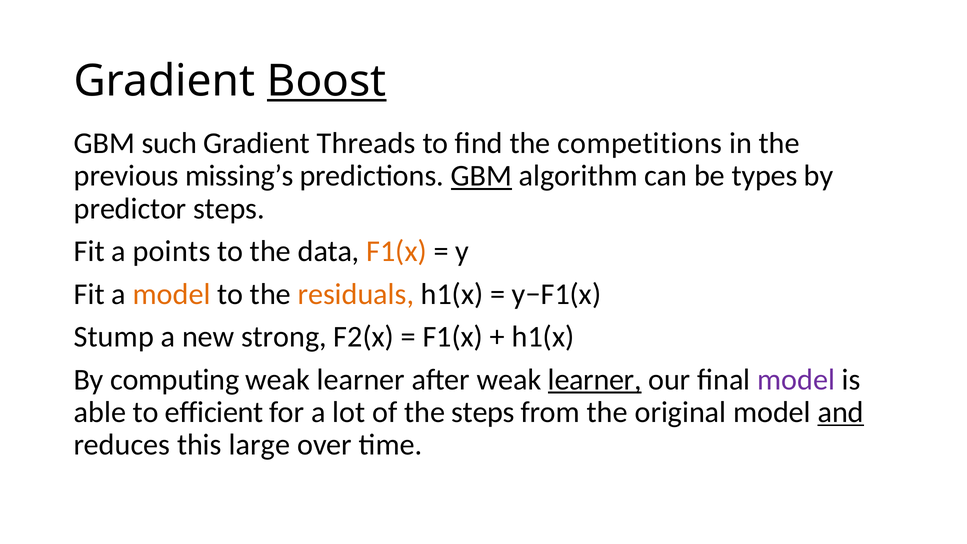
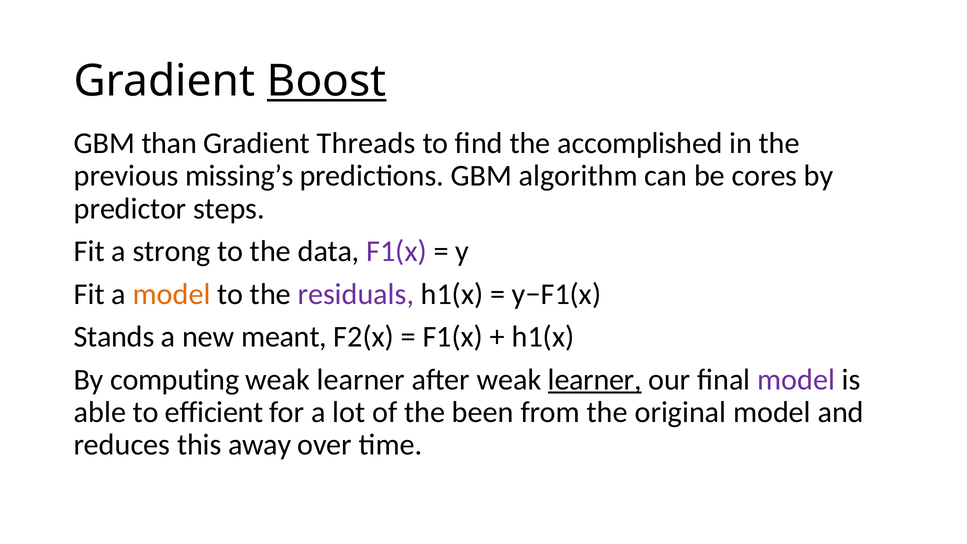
such: such -> than (169, 143)
competitions: competitions -> accomplished (640, 143)
GBM underline: present -> none (481, 176)
types: types -> cores (765, 176)
points: points -> strong (172, 251)
F1(x colour: orange -> purple (397, 251)
residuals colour: orange -> purple (356, 294)
Stump: Stump -> Stands (114, 337)
strong: strong -> meant (284, 337)
the steps: steps -> been (483, 412)
and underline: present -> none (841, 412)
large: large -> away (260, 445)
